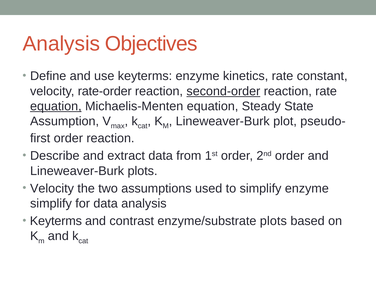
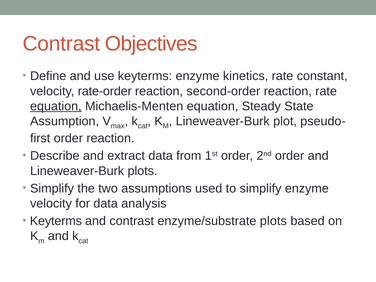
Analysis: Analysis -> Contrast (61, 44)
second-order underline: present -> none (223, 91)
Velocity: Velocity -> Simplify (52, 188)
simplify: simplify -> velocity (51, 203)
